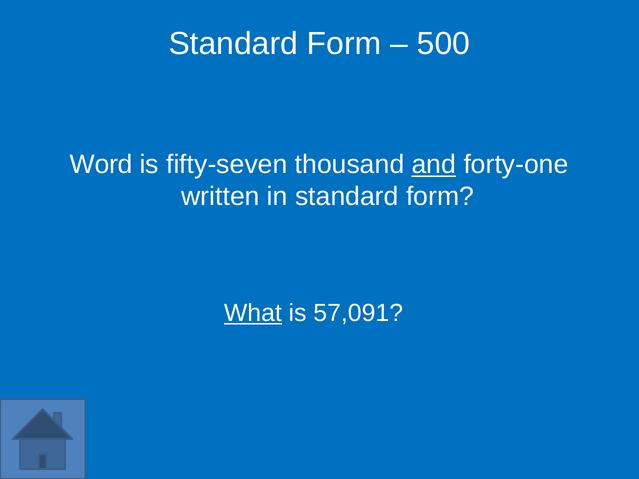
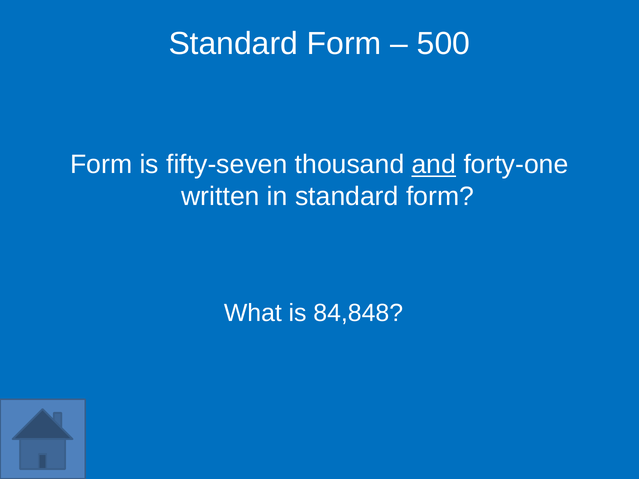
Word: Word -> Form (101, 165)
What underline: present -> none (253, 313)
57,091: 57,091 -> 84,848 (358, 313)
